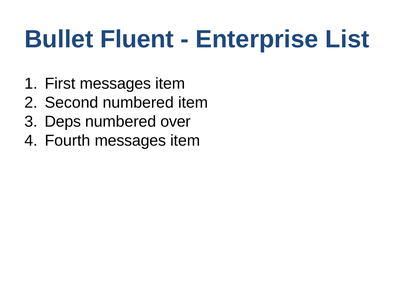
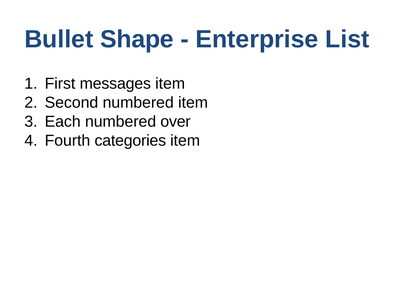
Fluent: Fluent -> Shape (137, 39)
Deps: Deps -> Each (63, 122)
Fourth messages: messages -> categories (130, 141)
